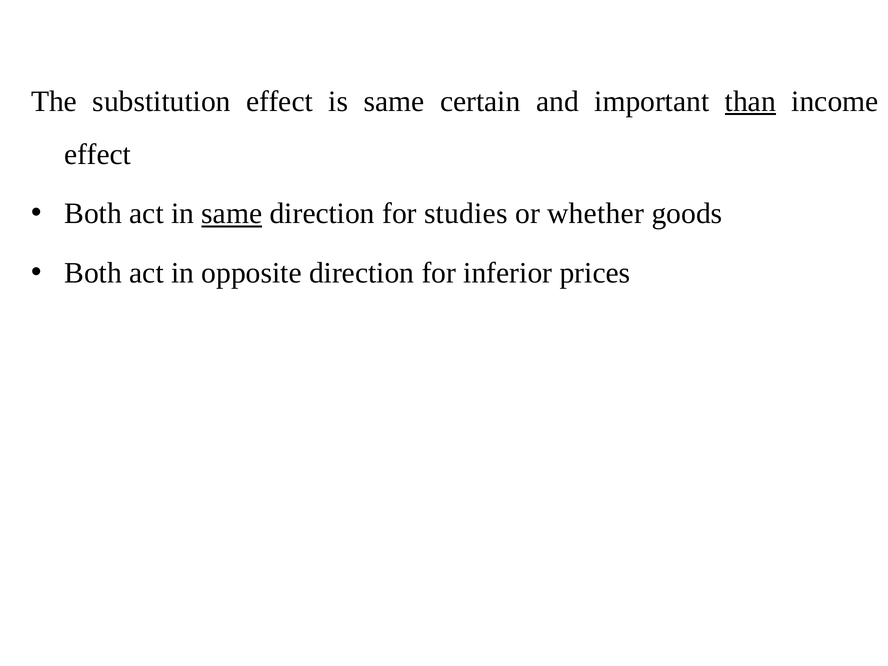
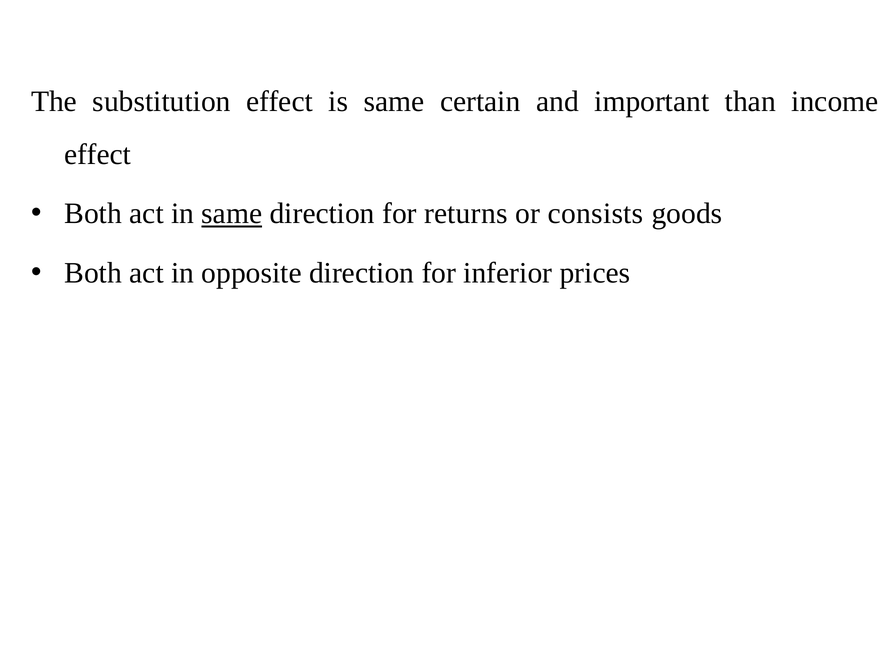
than underline: present -> none (750, 101)
studies: studies -> returns (466, 214)
whether: whether -> consists (596, 214)
